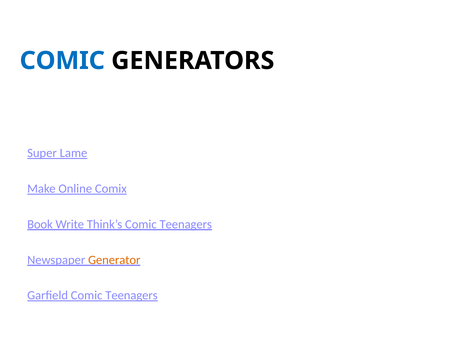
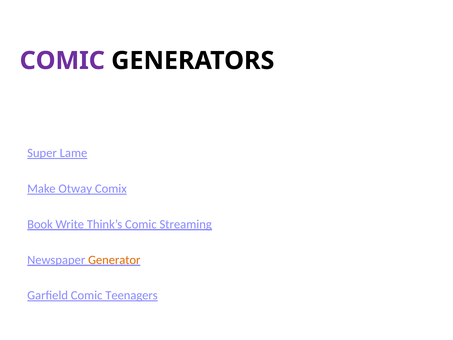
COMIC colour: blue -> purple (62, 61)
Online: Online -> Otway (75, 189)
Think’s Comic Teenagers: Teenagers -> Streaming (186, 224)
